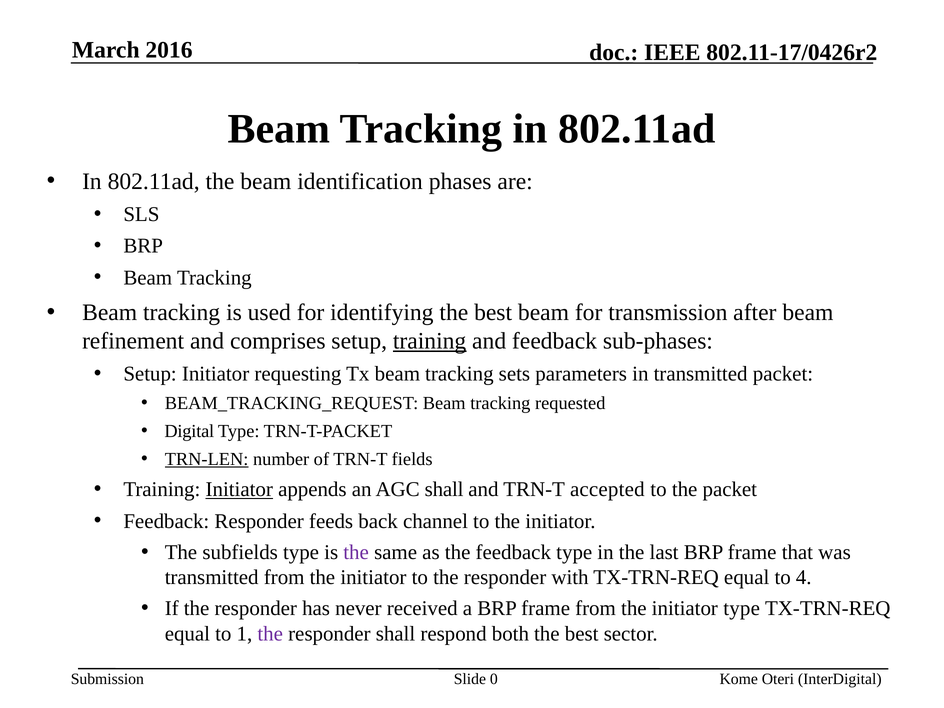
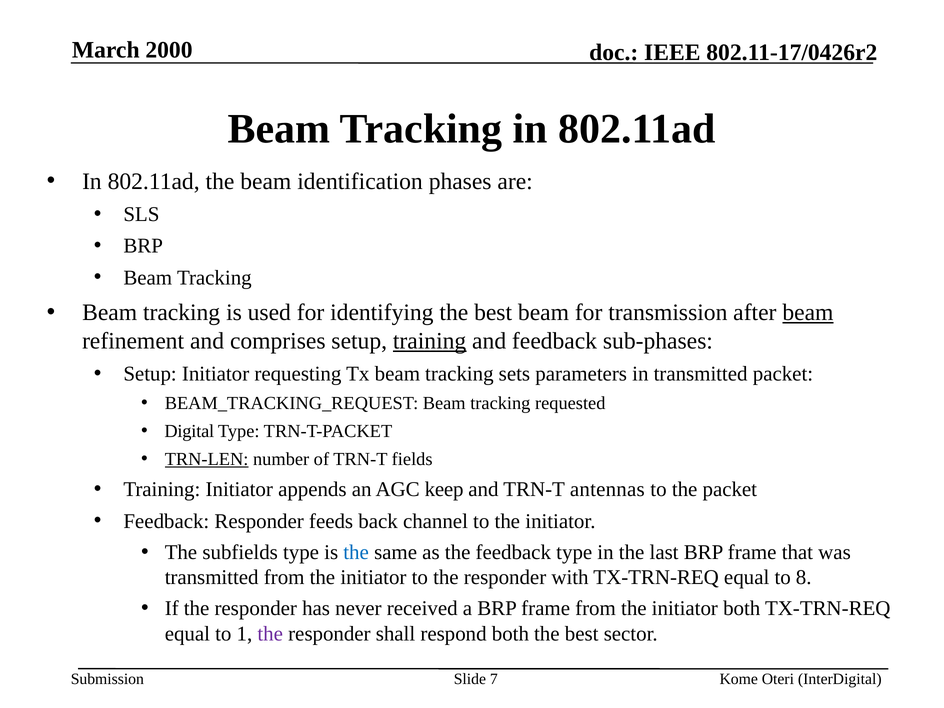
2016: 2016 -> 2000 (169, 50)
beam underline: none -> present (808, 313)
Initiator underline: present -> none (239, 490)
AGC shall: shall -> keep (444, 490)
accepted: accepted -> antennas (607, 490)
the colour: purple -> blue (356, 552)
4: 4 -> 8 (804, 577)
initiator type: type -> both (742, 609)
0: 0 -> 7 (494, 679)
